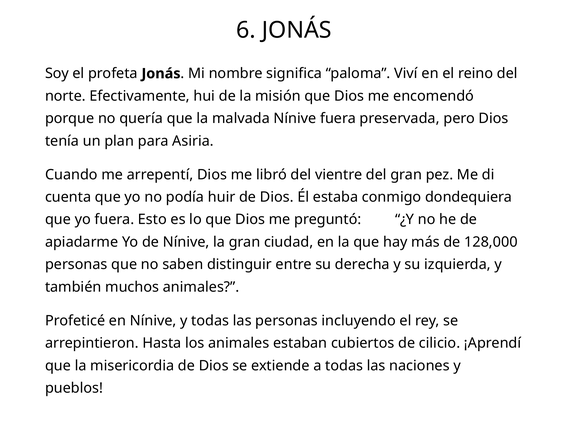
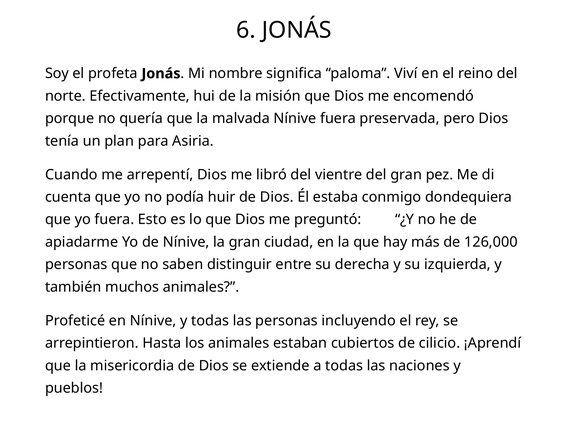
128,000: 128,000 -> 126,000 (491, 242)
